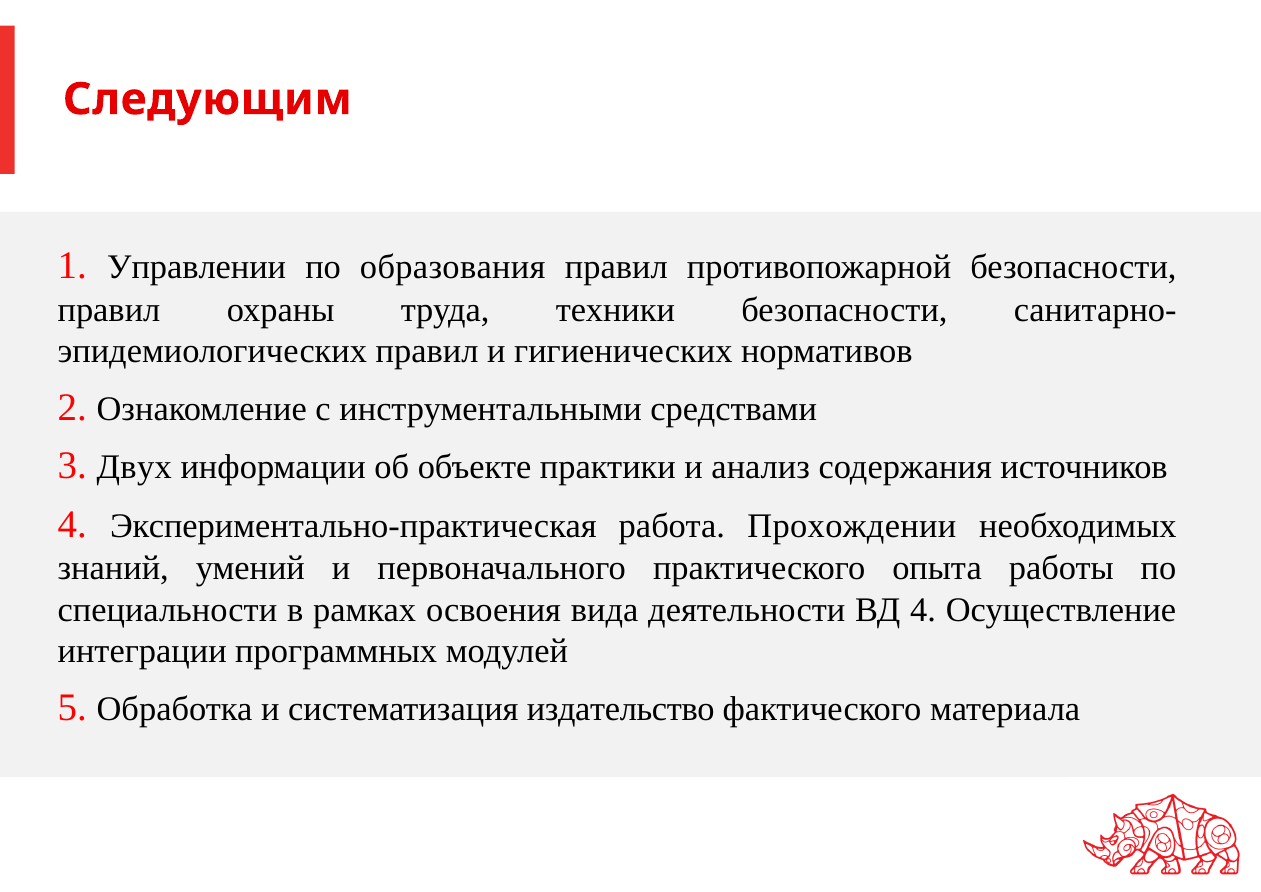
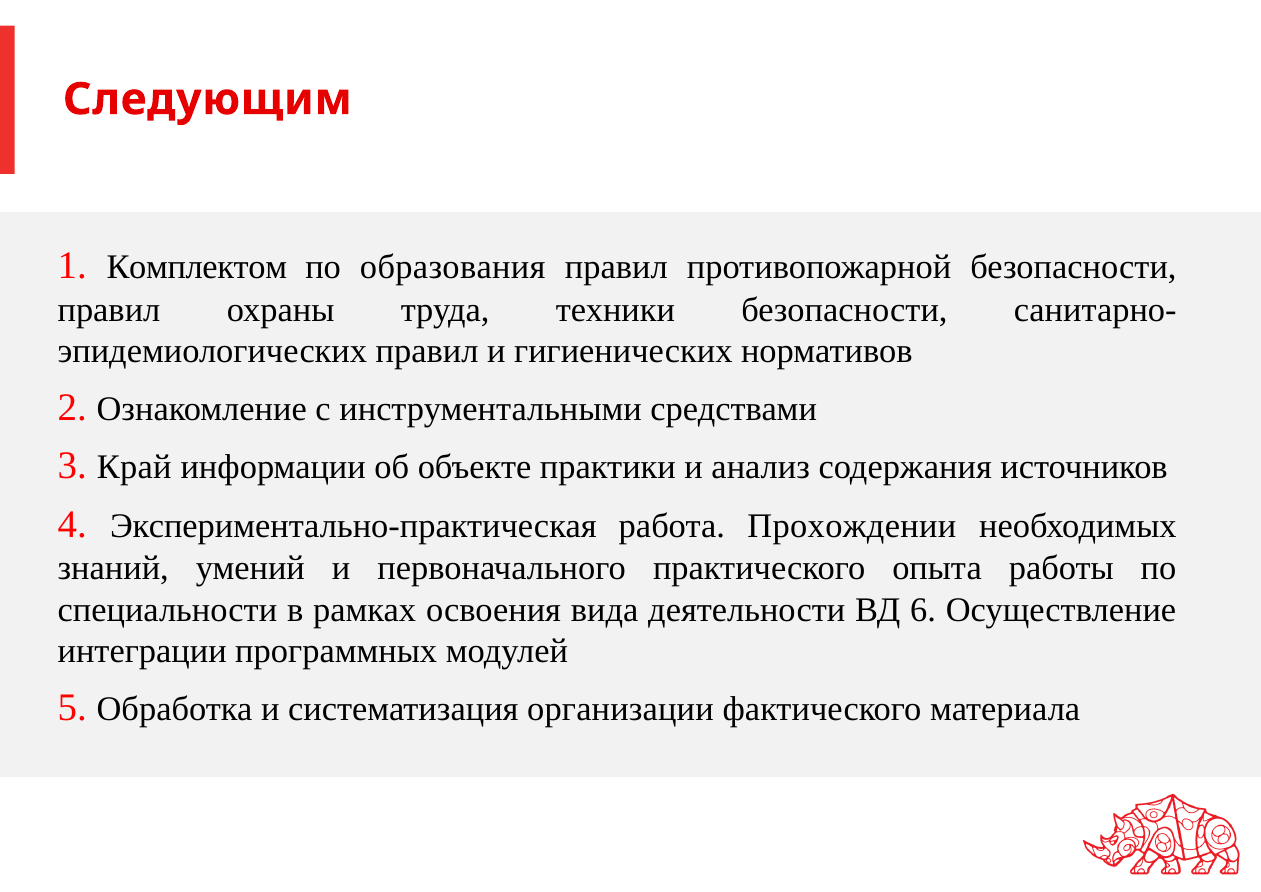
Управлении: Управлении -> Комплектом (197, 268)
Двух: Двух -> Край (134, 467)
ВД 4: 4 -> 6 (923, 610)
издательство: издательство -> организации (620, 709)
